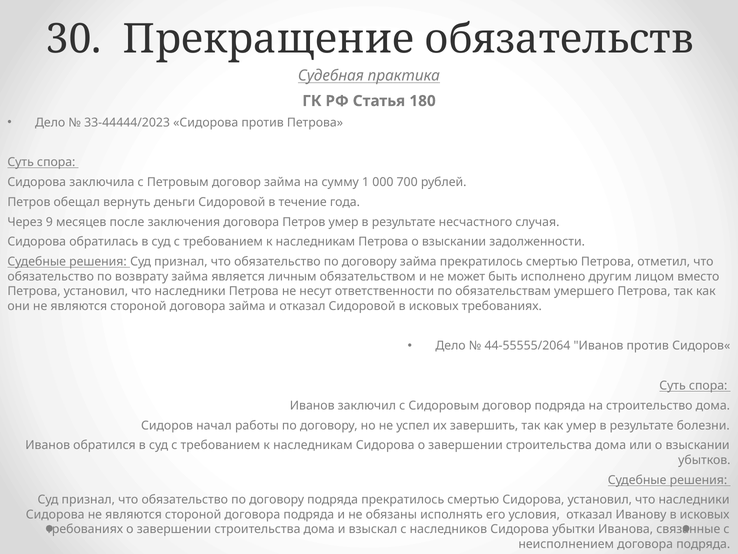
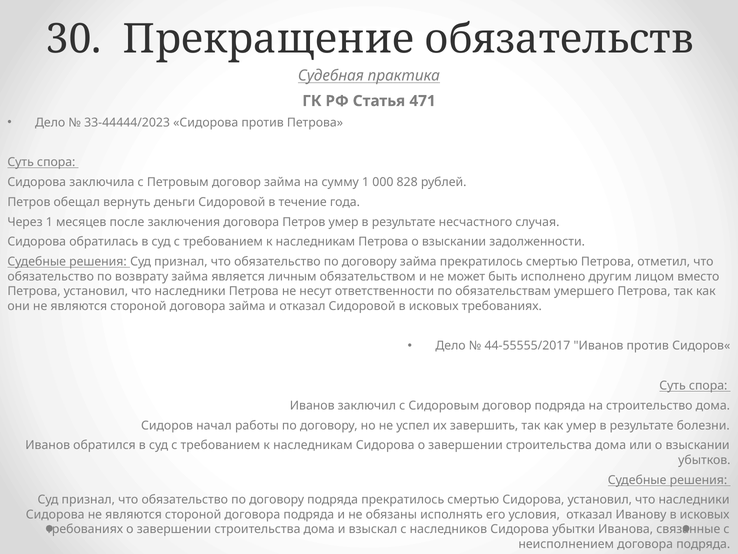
180: 180 -> 471 (423, 101)
700: 700 -> 828 (407, 182)
Через 9: 9 -> 1 (49, 222)
44-55555/2064: 44-55555/2064 -> 44-55555/2017 (527, 346)
